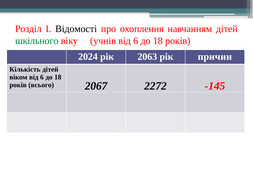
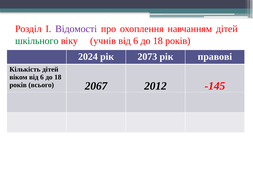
Відомості colour: black -> purple (76, 29)
2063: 2063 -> 2073 (147, 57)
причин: причин -> правові (215, 57)
2272: 2272 -> 2012 (155, 86)
